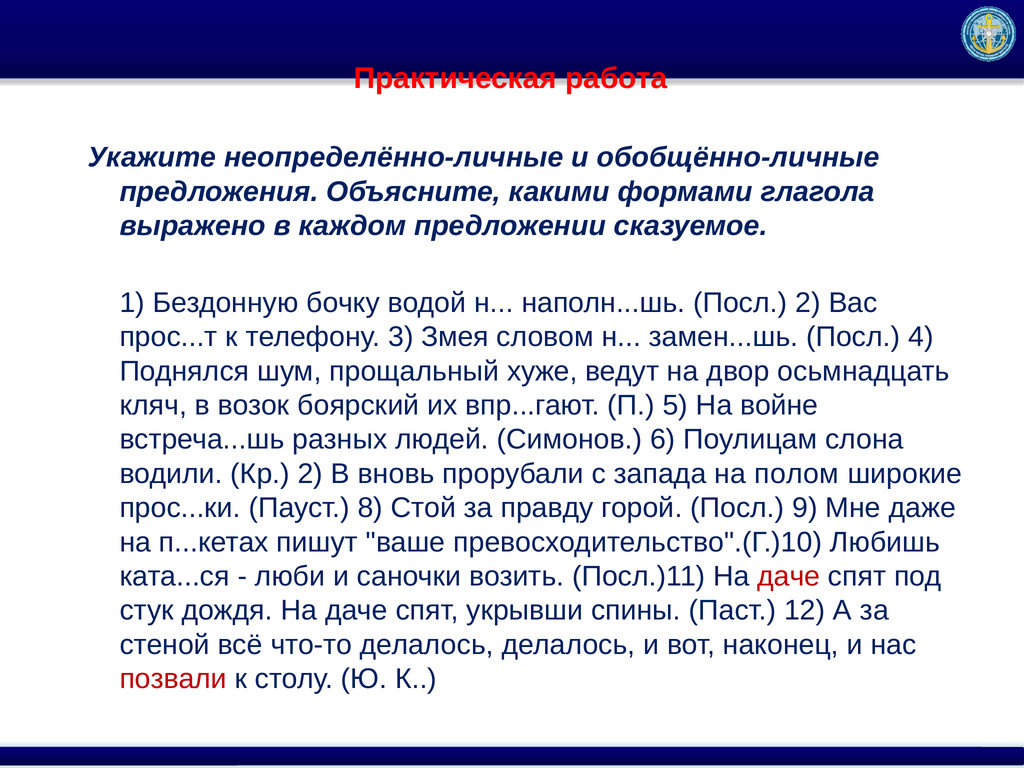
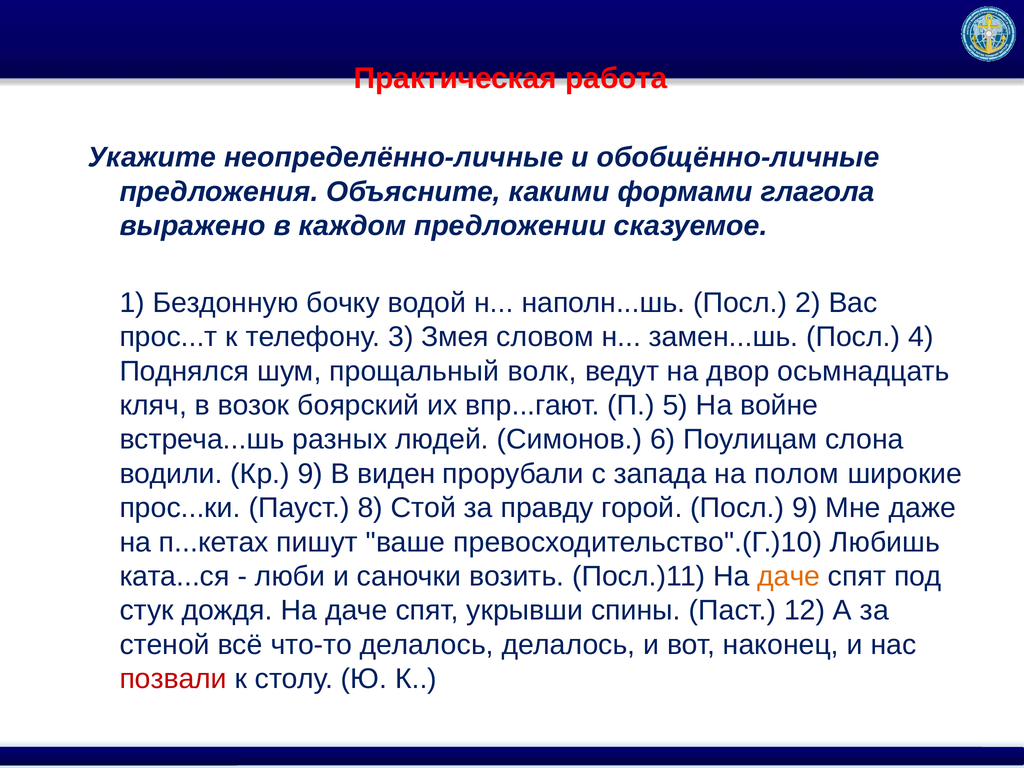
хуже: хуже -> волк (542, 371)
Кр 2: 2 -> 9 (310, 474)
вновь: вновь -> виден (396, 474)
даче colour: red -> orange (789, 576)
